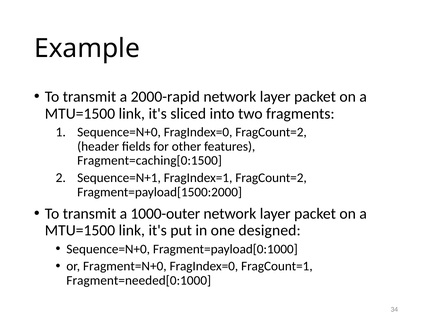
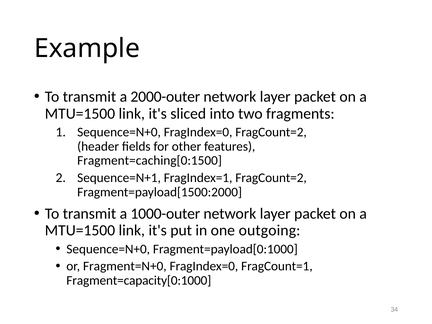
2000-rapid: 2000-rapid -> 2000-outer (165, 97)
designed: designed -> outgoing (270, 230)
Fragment=needed[0:1000: Fragment=needed[0:1000 -> Fragment=capacity[0:1000 (139, 281)
